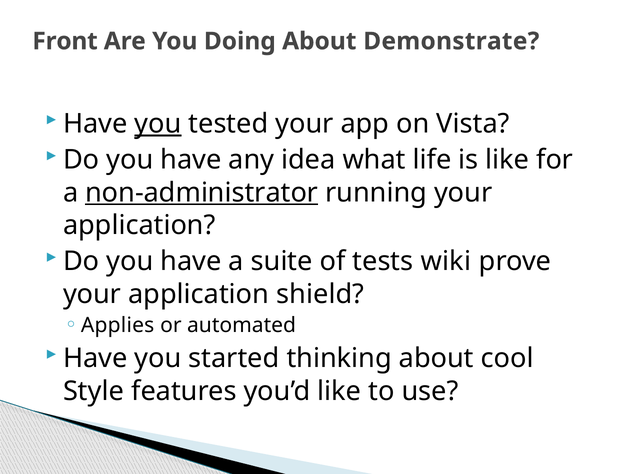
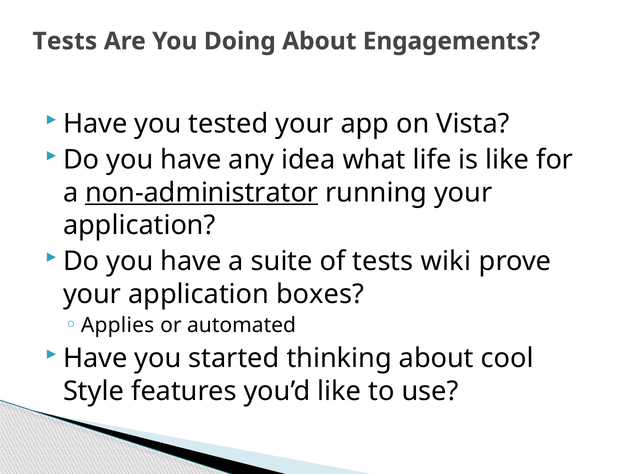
Front: Front -> Tests (65, 41)
Demonstrate: Demonstrate -> Engagements (451, 41)
you underline: present -> none (158, 124)
shield: shield -> boxes (320, 294)
